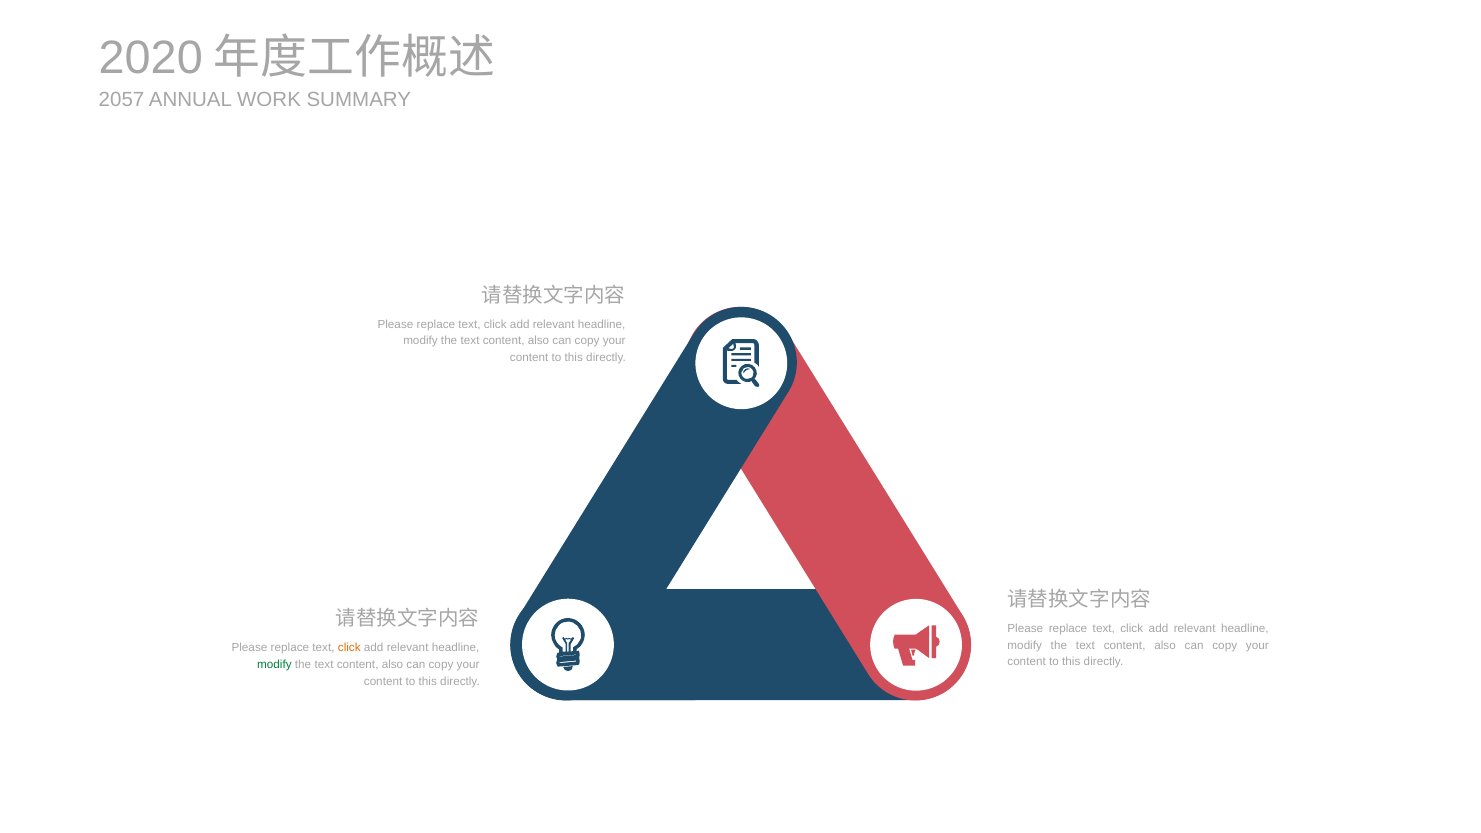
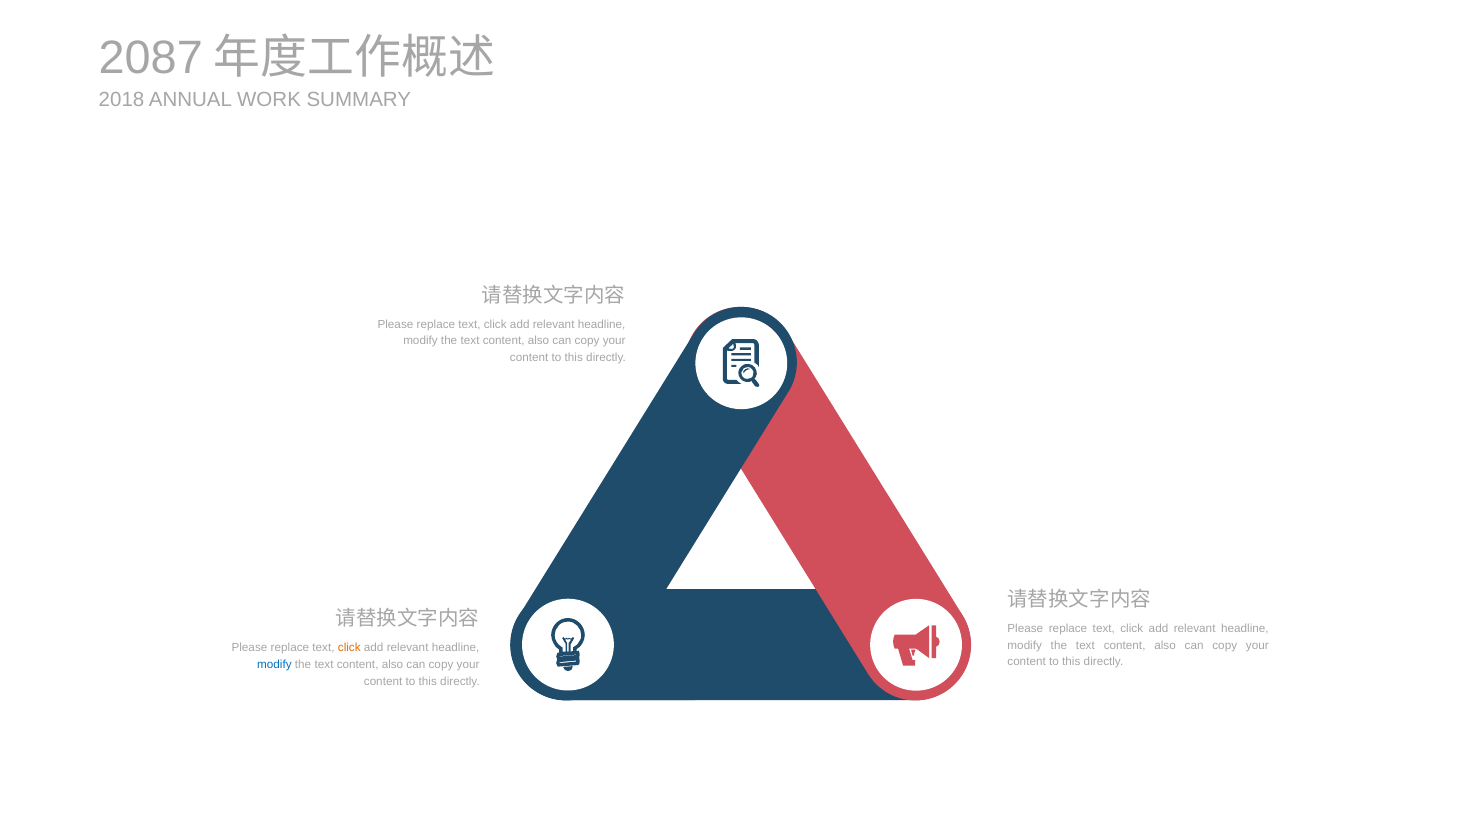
2020: 2020 -> 2087 (151, 58)
2057: 2057 -> 2018 (122, 99)
modify colour: green -> blue (274, 665)
